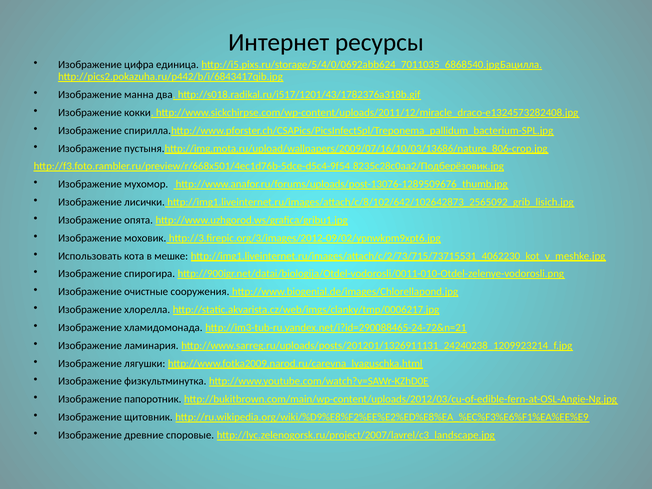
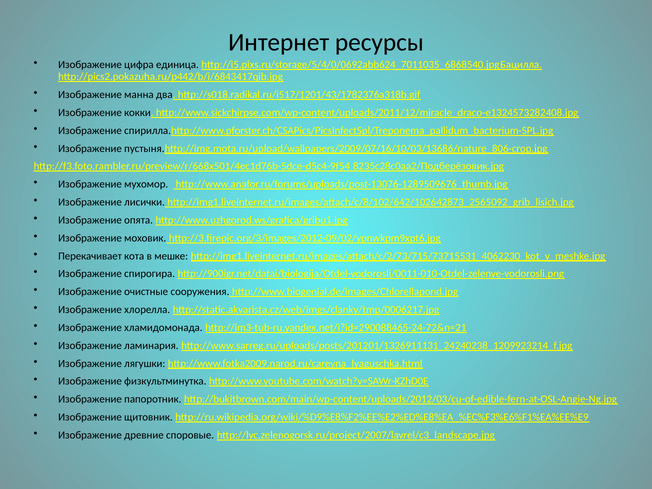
Использовать: Использовать -> Перекачивает (90, 256)
